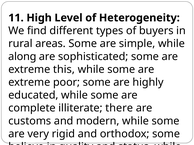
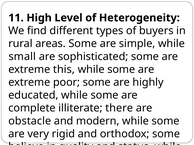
along: along -> small (22, 57)
customs: customs -> obstacle (30, 121)
